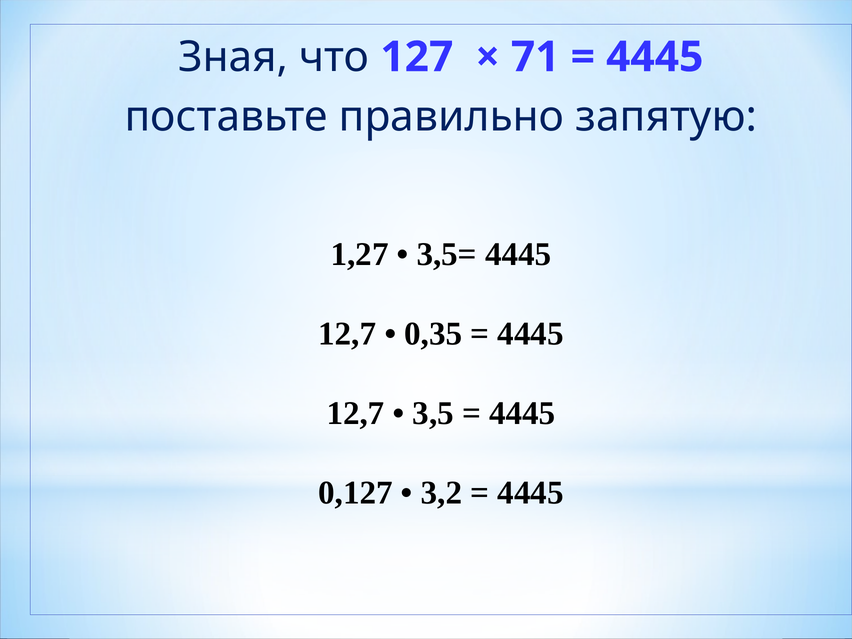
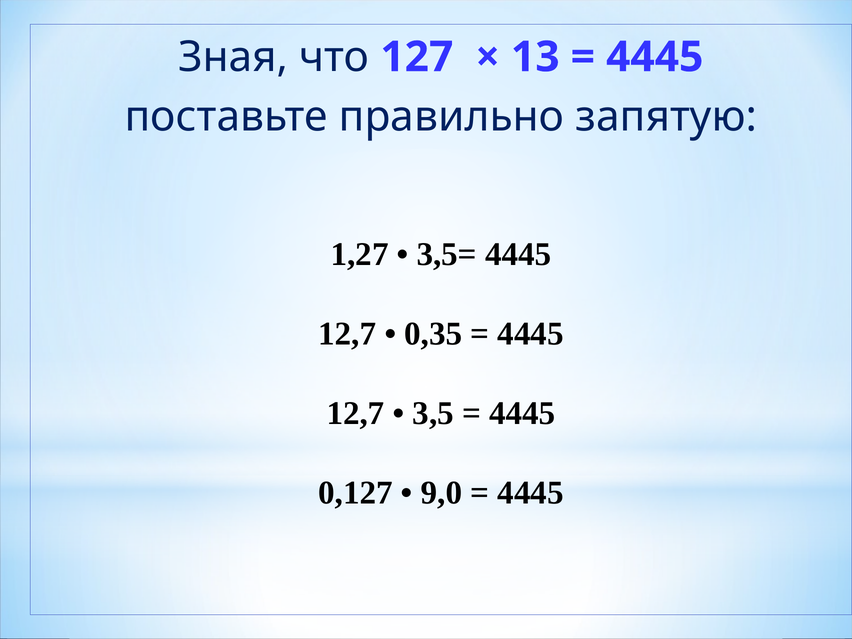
71: 71 -> 13 (535, 57)
3,2: 3,2 -> 9,0 (441, 493)
